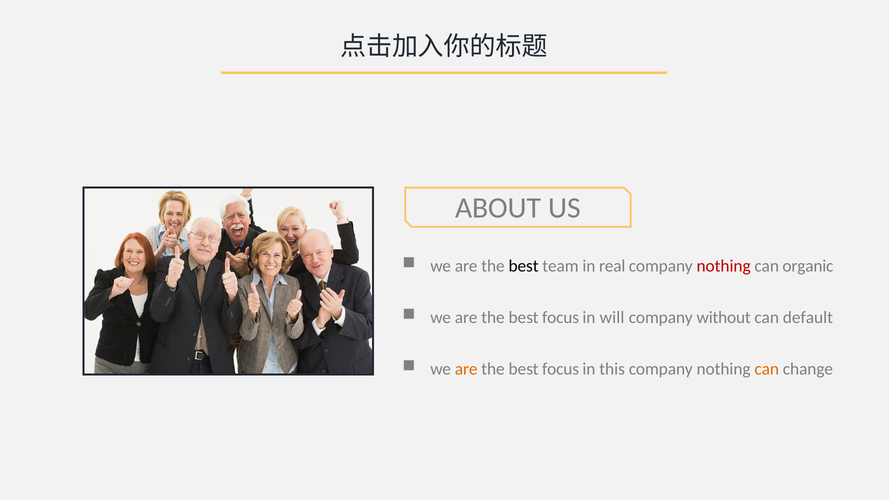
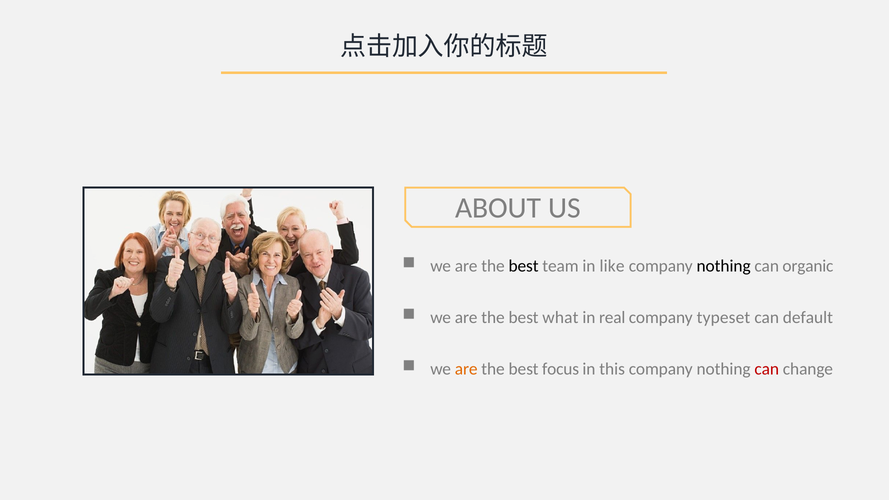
real: real -> like (612, 266)
nothing colour: red -> black (724, 266)
focus: focus -> what (560, 318)
will: will -> real (612, 318)
without: without -> typeset (723, 318)
can colour: orange -> red (767, 369)
